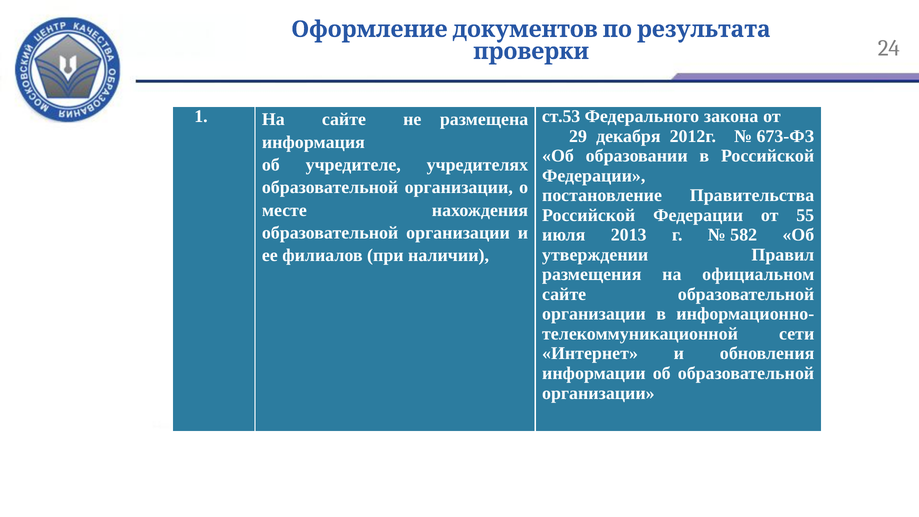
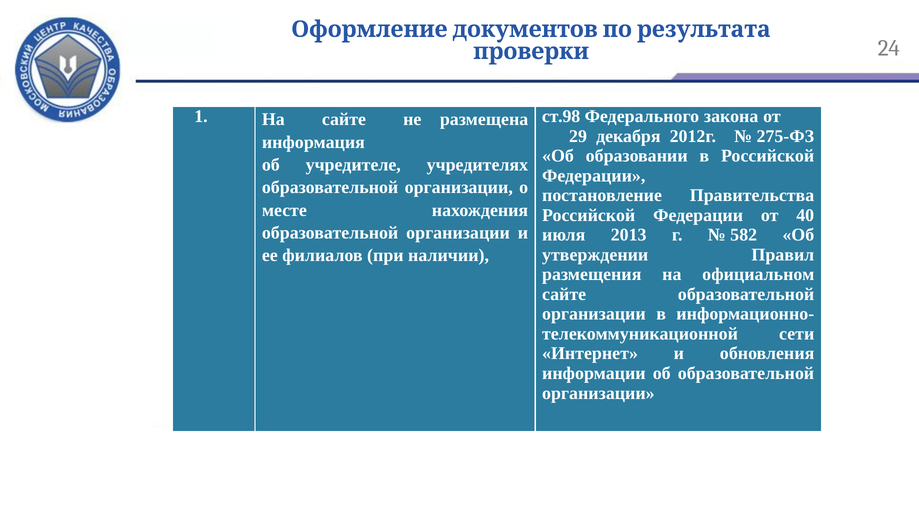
ст.53: ст.53 -> ст.98 (561, 117)
673-ФЗ: 673-ФЗ -> 275-ФЗ (785, 136)
55: 55 -> 40 (805, 215)
